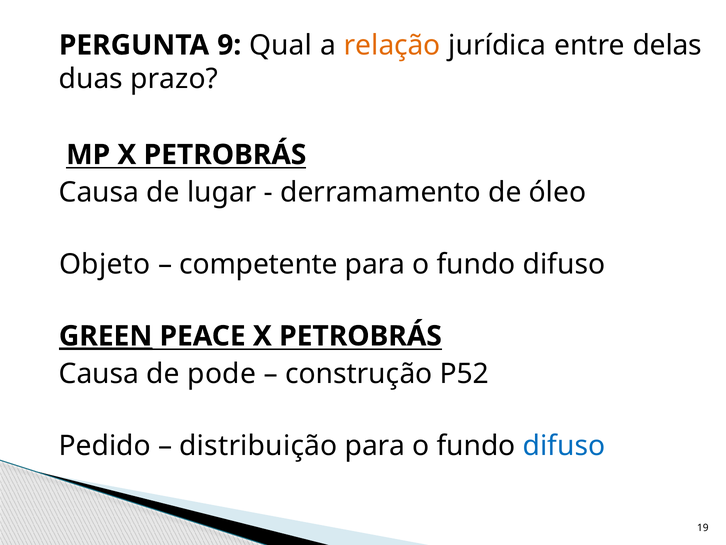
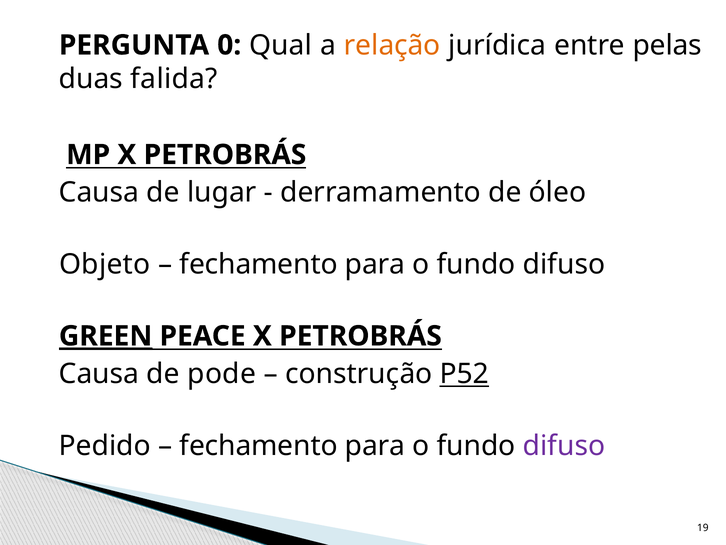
9: 9 -> 0 (229, 45)
delas: delas -> pelas (667, 45)
prazo: prazo -> falida (174, 79)
competente: competente -> fechamento (259, 264)
P52 underline: none -> present (464, 374)
distribuição: distribuição -> fechamento (259, 445)
difuso colour: blue -> purple (564, 445)
